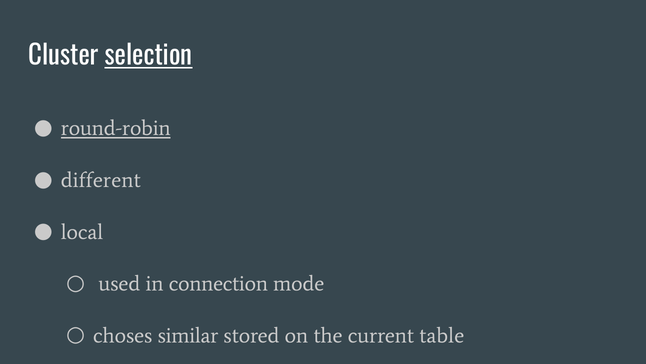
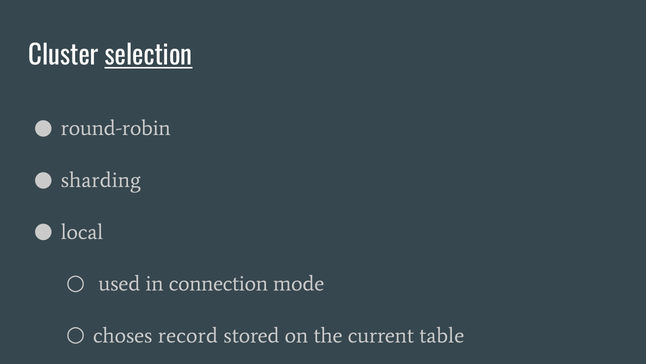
round-robin underline: present -> none (116, 128)
different: different -> sharding (101, 180)
similar: similar -> record (188, 335)
